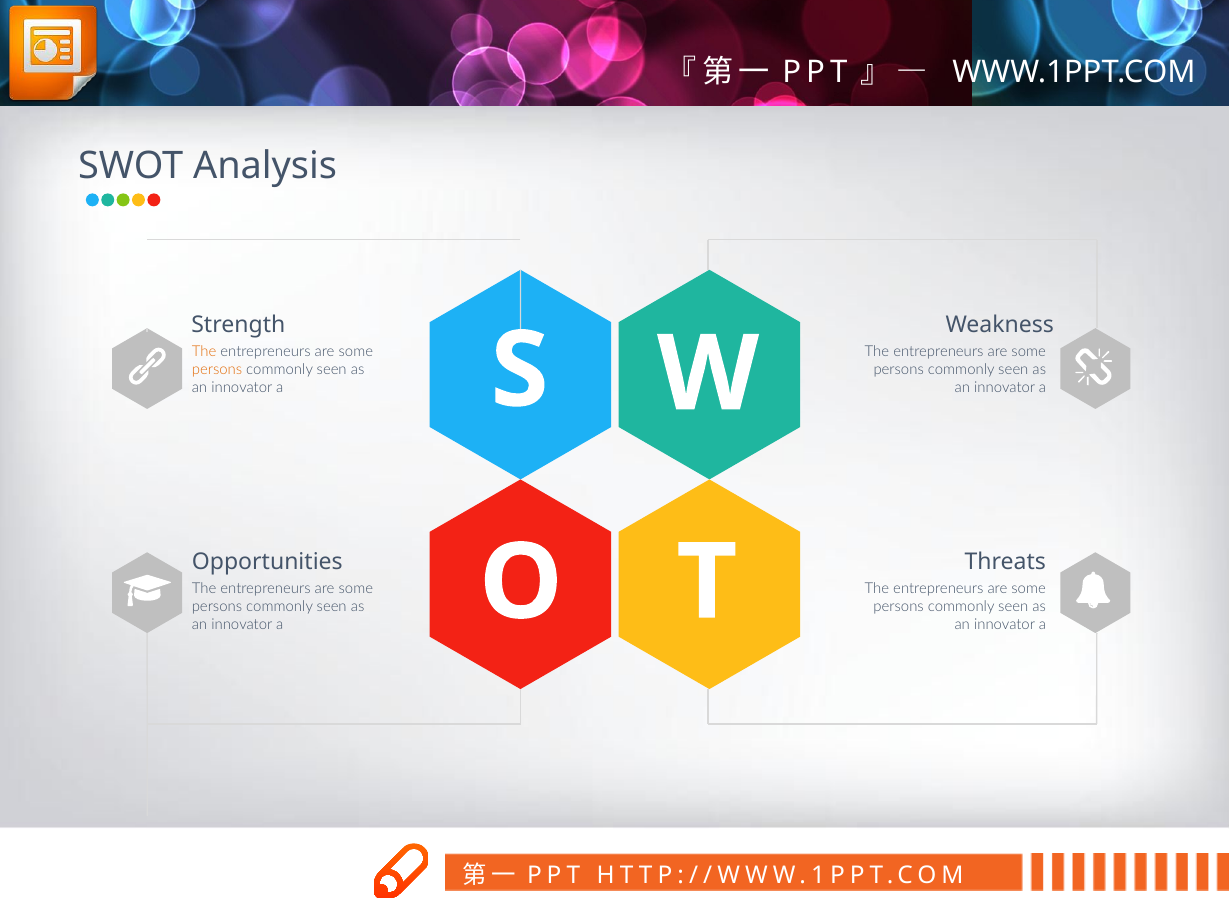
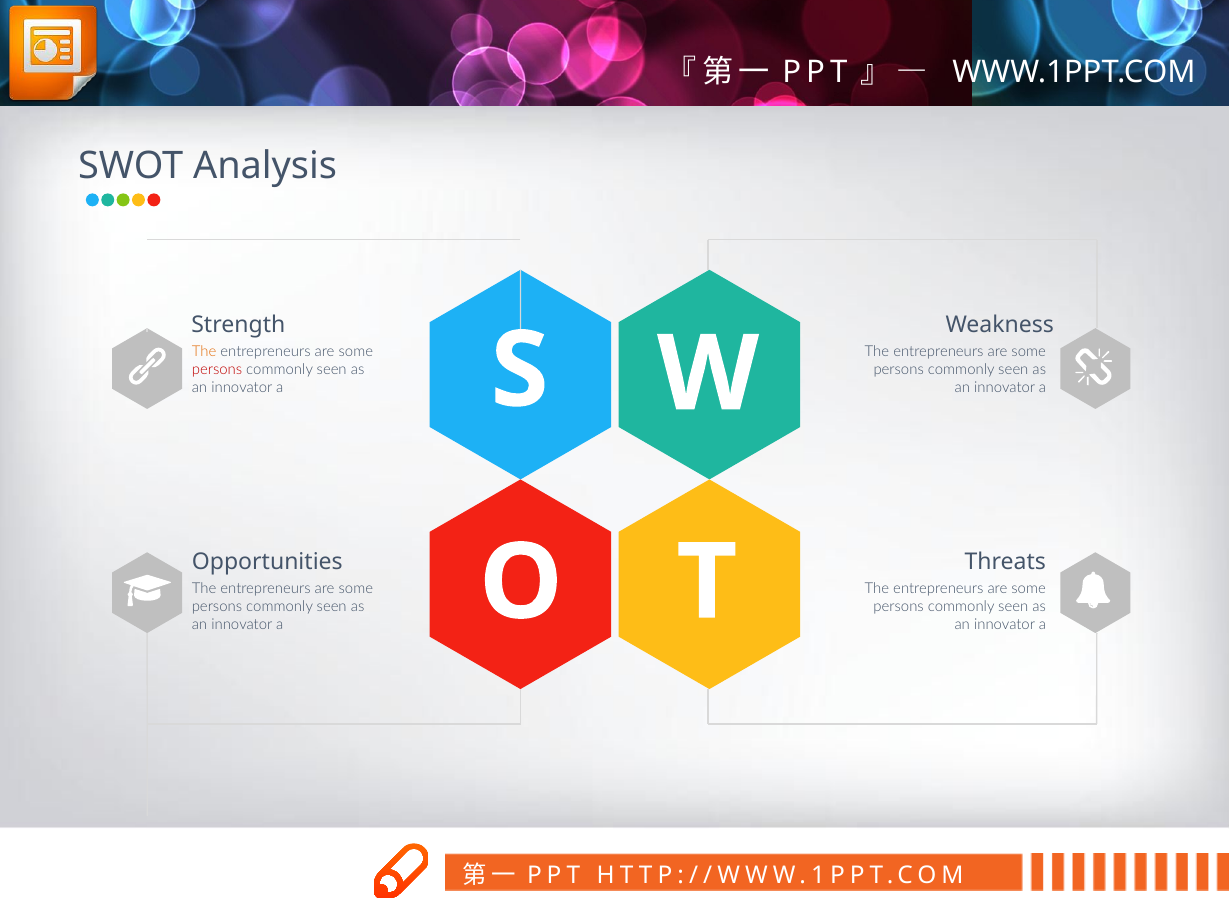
persons colour: orange -> red (217, 370)
